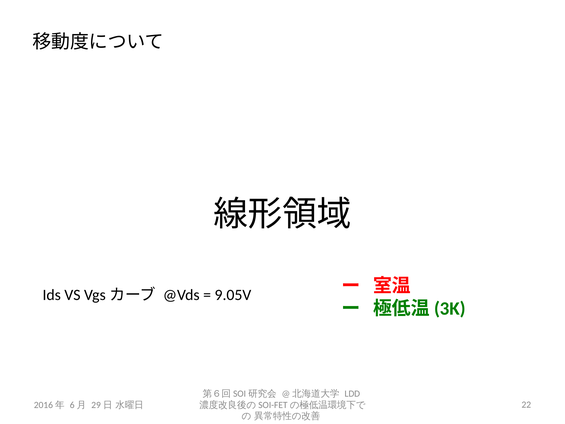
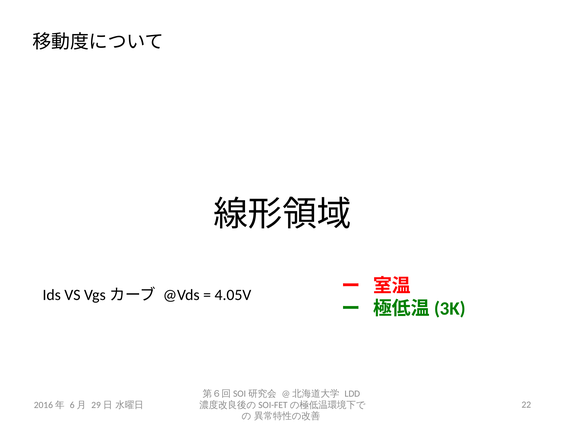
9.05V: 9.05V -> 4.05V (233, 295)
